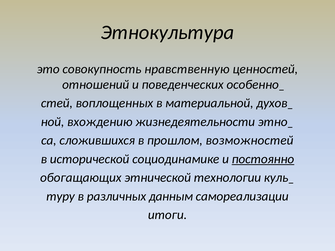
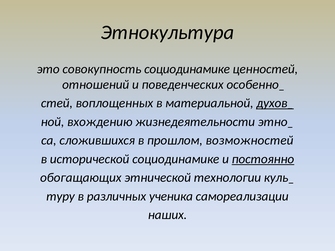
совокупность нравственную: нравственную -> социодинамике (187, 69)
духов_ underline: none -> present (275, 103)
данным: данным -> ученика (171, 196)
итоги: итоги -> наших (168, 215)
